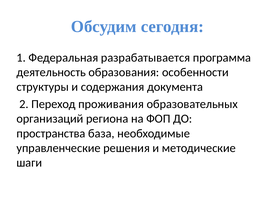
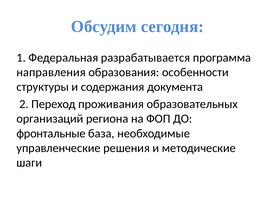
деятельность: деятельность -> направления (51, 72)
пространства: пространства -> фронтальные (51, 134)
